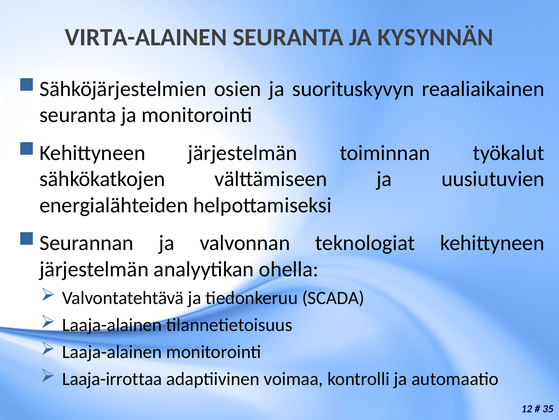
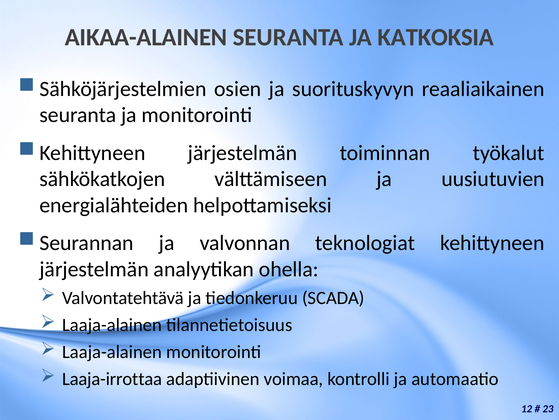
VIRTA-ALAINEN: VIRTA-ALAINEN -> AIKAA-ALAINEN (146, 37)
KYSYNNÄN: KYSYNNÄN -> KATKOKSIA (436, 37)
35: 35 -> 23 (548, 408)
